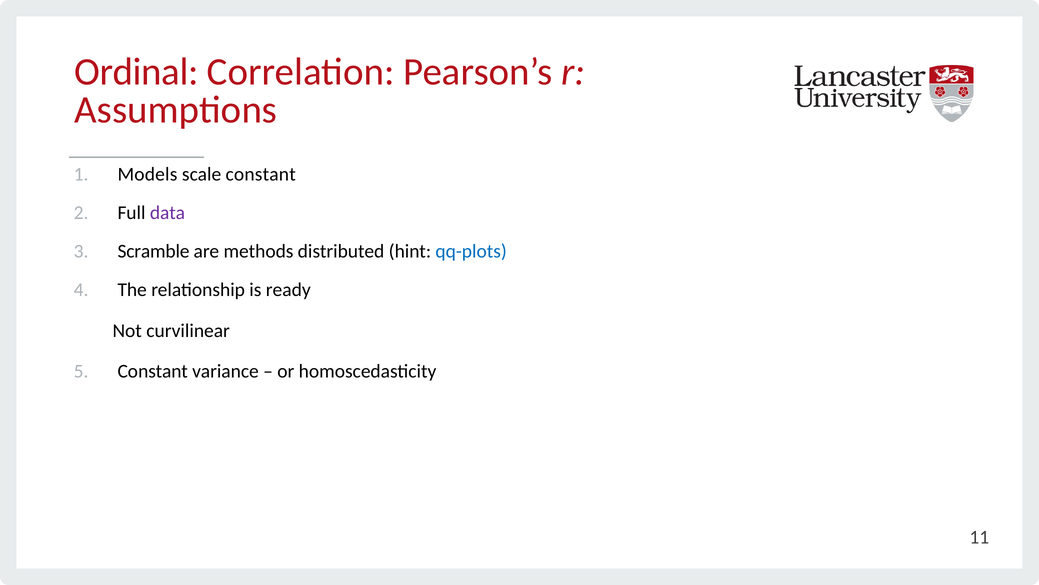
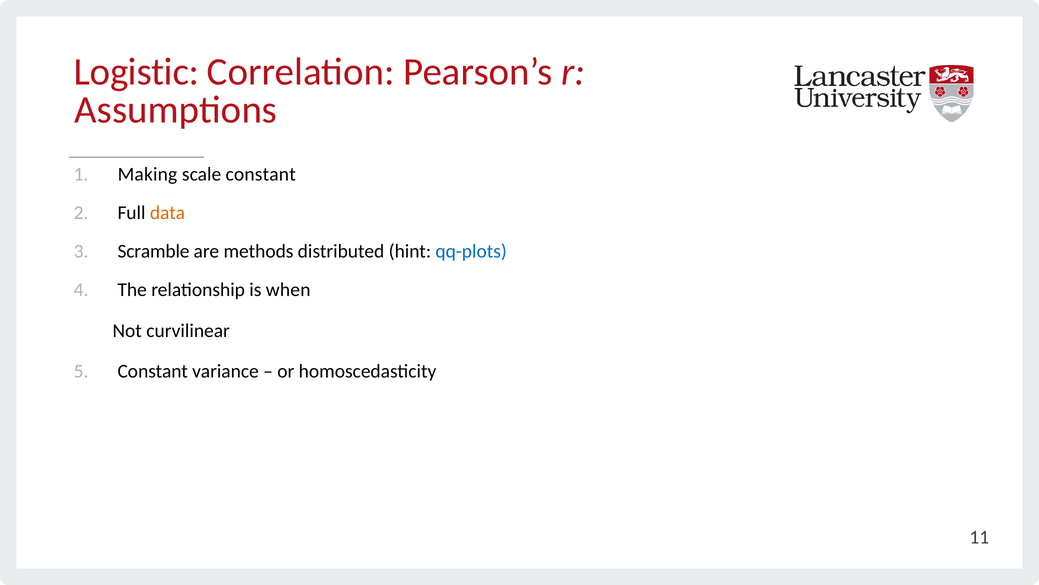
Ordinal: Ordinal -> Logistic (136, 72)
Models: Models -> Making (147, 174)
data colour: purple -> orange (167, 213)
ready: ready -> when (288, 289)
